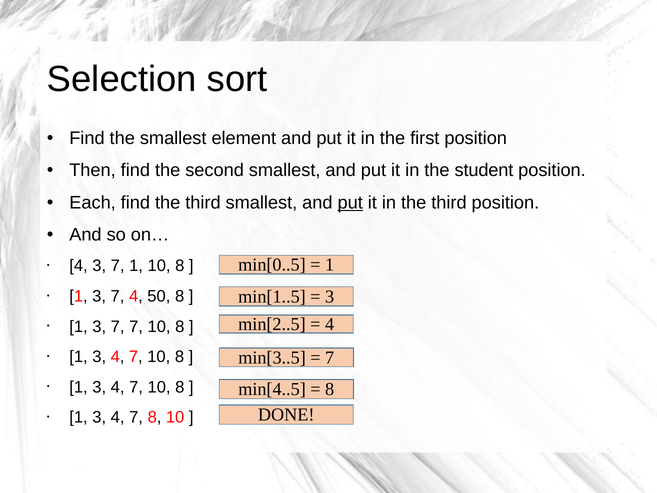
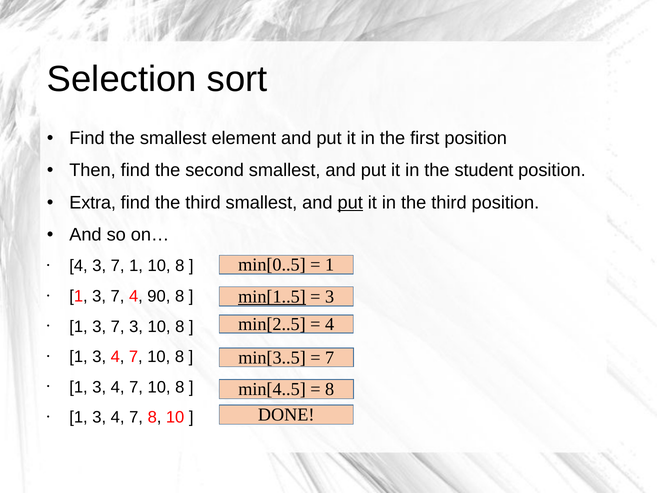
Each: Each -> Extra (93, 202)
min[1..5 underline: none -> present (272, 296)
50: 50 -> 90 (159, 296)
7 7: 7 -> 3 (136, 326)
